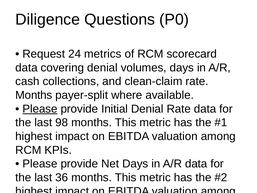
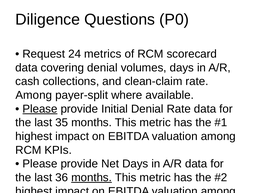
Months: Months -> Among (34, 95)
98: 98 -> 35 (62, 122)
months underline: none -> present (92, 177)
